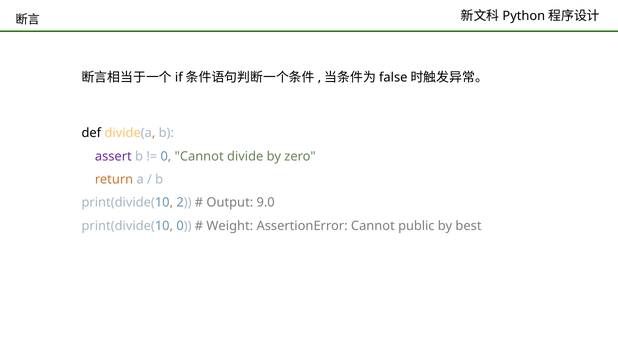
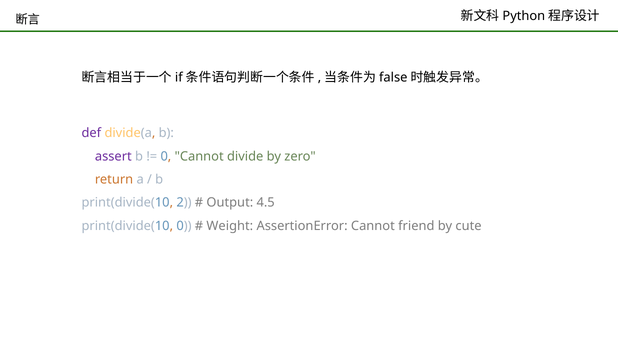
def colour: black -> purple (91, 133)
9.0: 9.0 -> 4.5 (266, 202)
public: public -> friend (416, 226)
best: best -> cute (469, 226)
